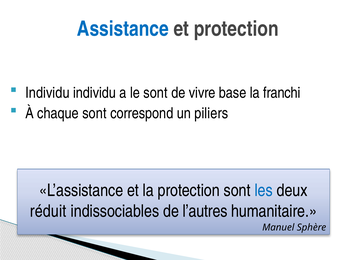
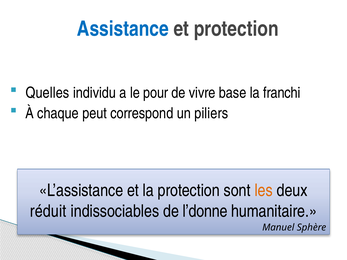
Individu: Individu -> Quelles (47, 93)
le sont: sont -> pour (156, 93)
chaque sont: sont -> peut (95, 113)
les colour: blue -> orange (264, 191)
l’autres: l’autres -> l’donne (205, 211)
